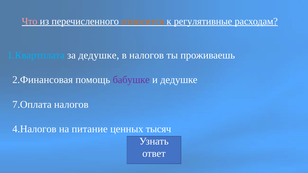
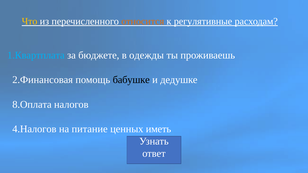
Что colour: pink -> yellow (30, 21)
за дедушке: дедушке -> бюджете (99, 55)
в налогов: налогов -> одежды (147, 55)
бабушке colour: purple -> black (131, 80)
7.Оплата: 7.Оплата -> 8.Оплата (32, 105)
тысяч: тысяч -> иметь (158, 129)
